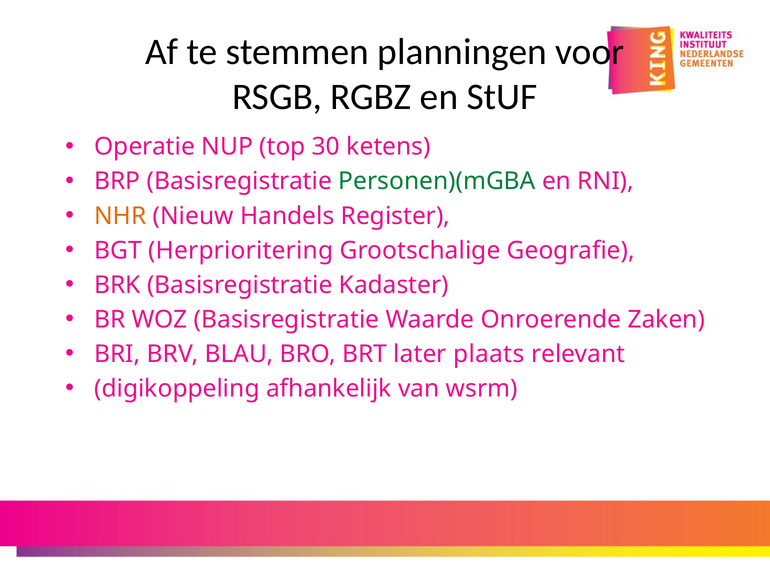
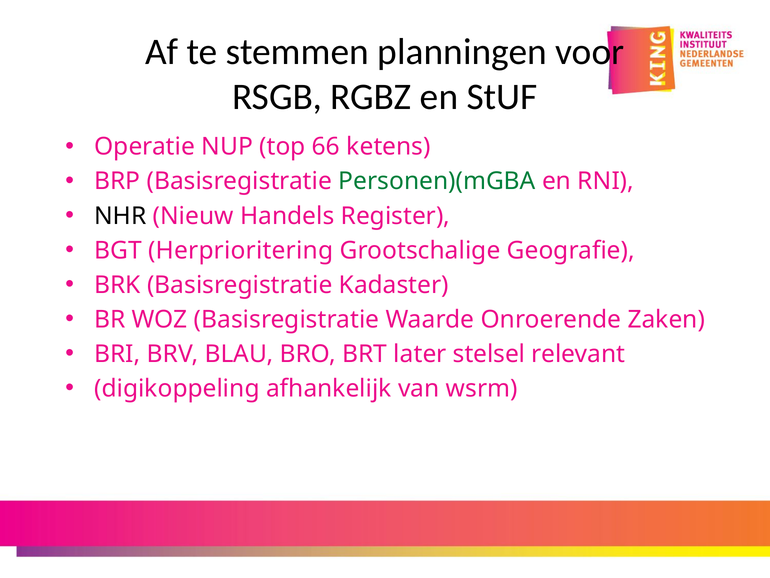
30: 30 -> 66 (326, 147)
NHR colour: orange -> black (120, 216)
plaats: plaats -> stelsel (489, 354)
